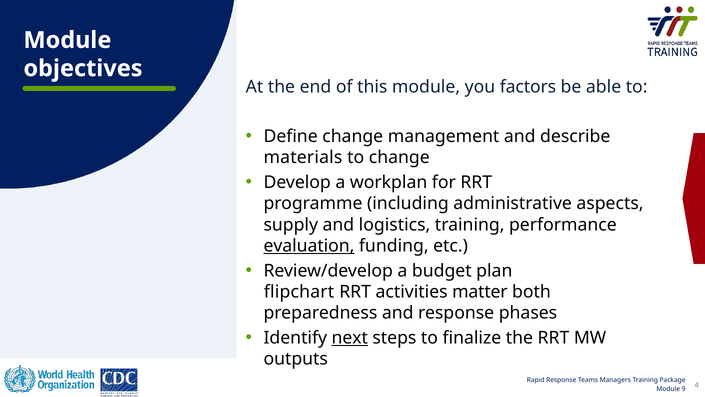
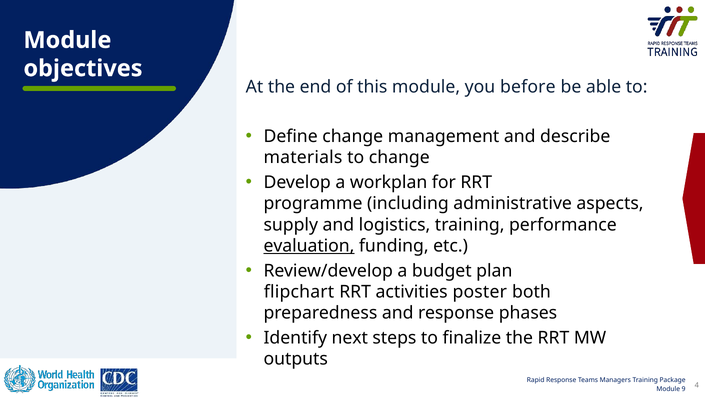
factors: factors -> before (528, 87)
matter: matter -> poster (480, 292)
next underline: present -> none (350, 338)
